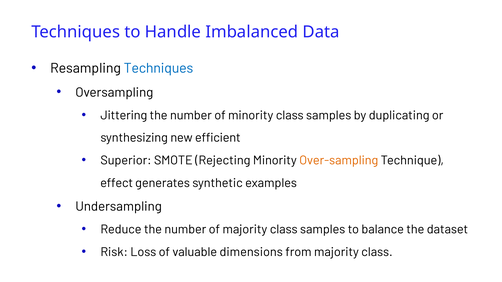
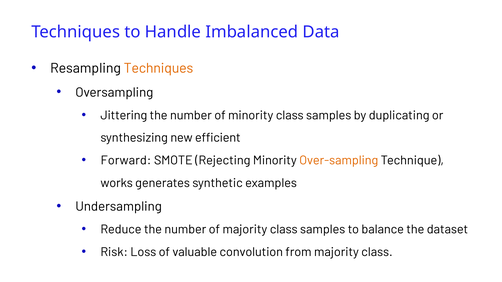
Techniques colour: blue -> orange (158, 68)
Superior: Superior -> Forward (126, 161)
effect: effect -> works (117, 183)
dimensions: dimensions -> convolution (251, 252)
